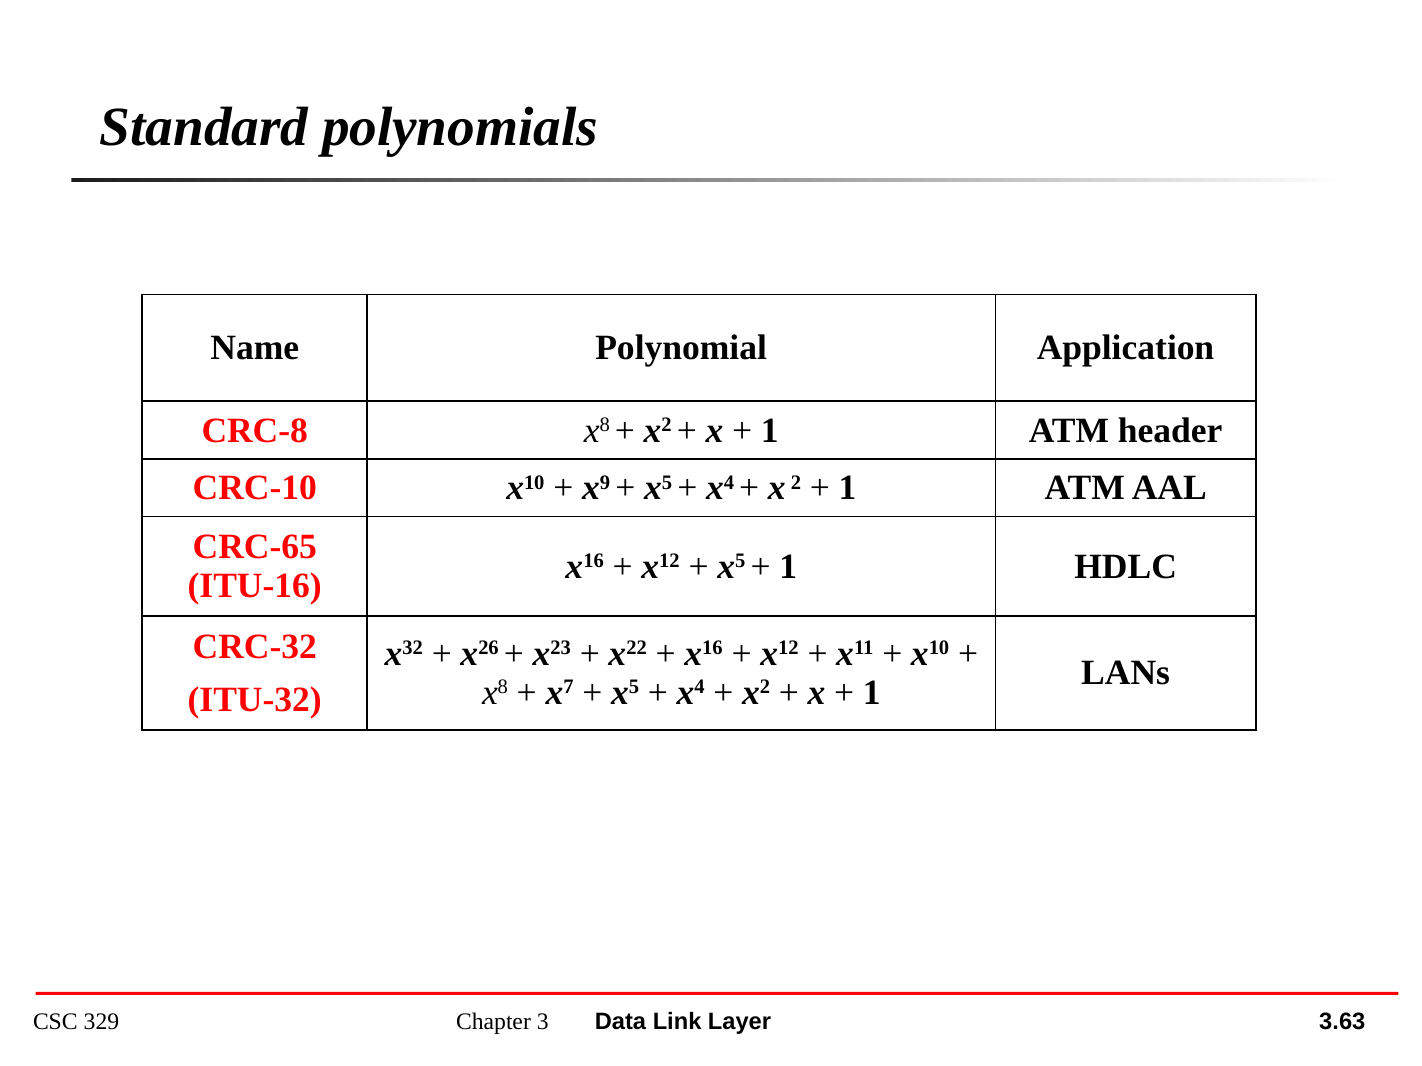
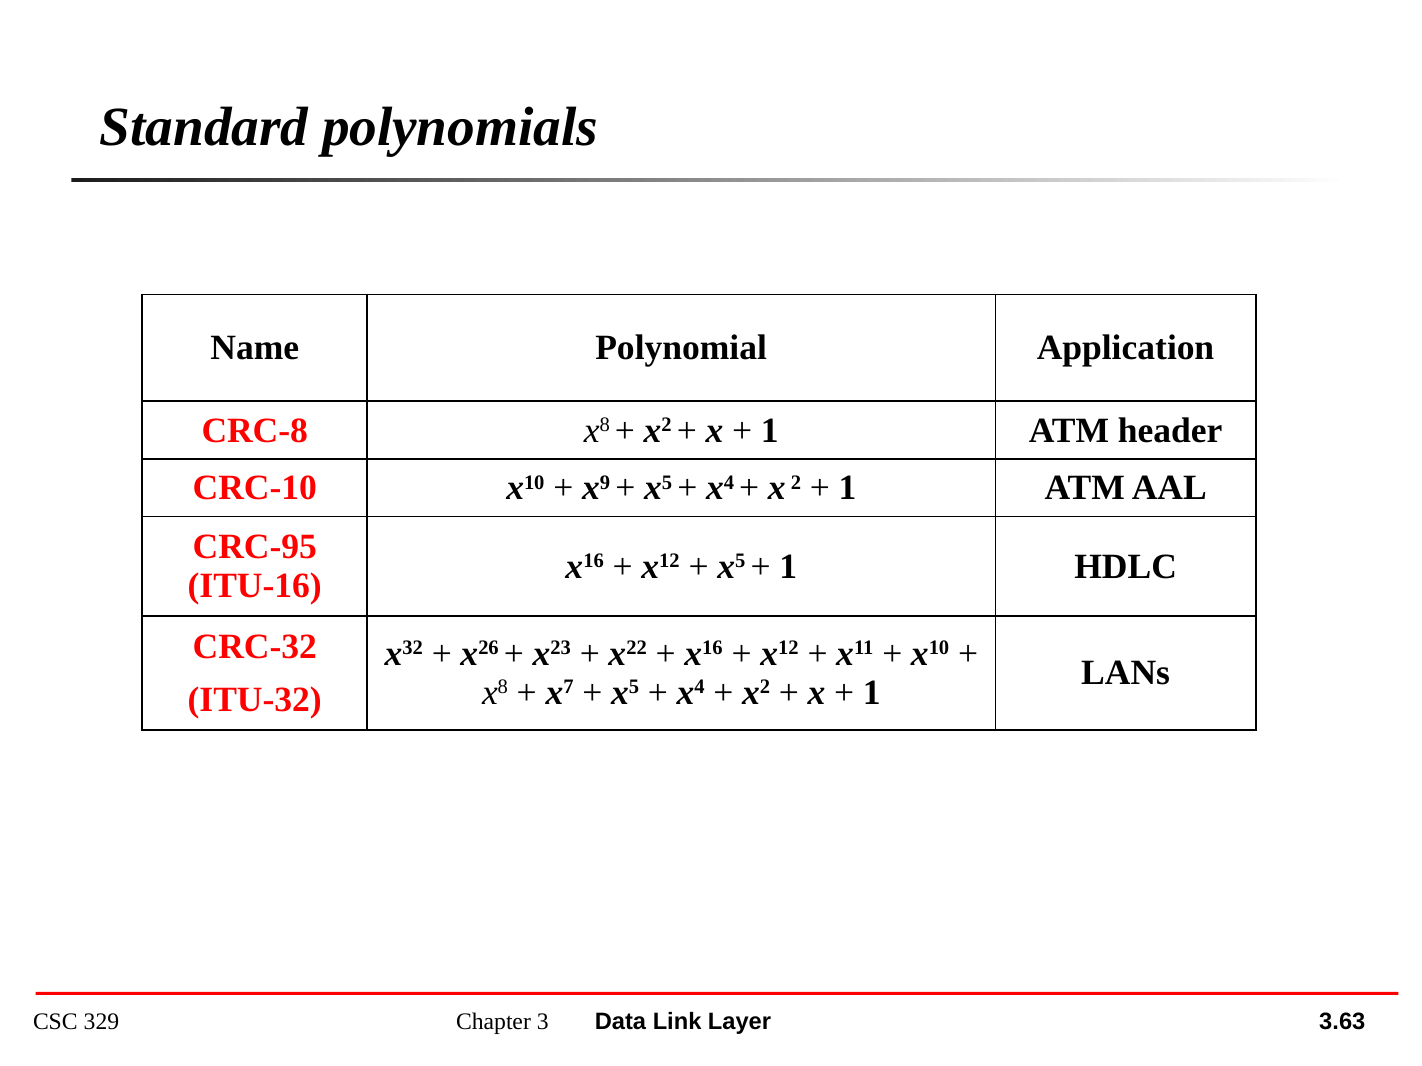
CRC-65: CRC-65 -> CRC-95 (255, 547)
